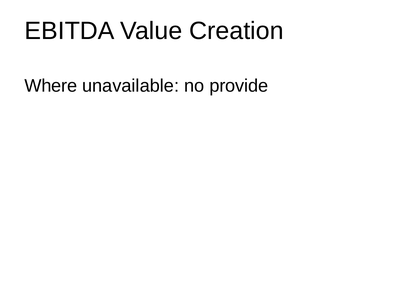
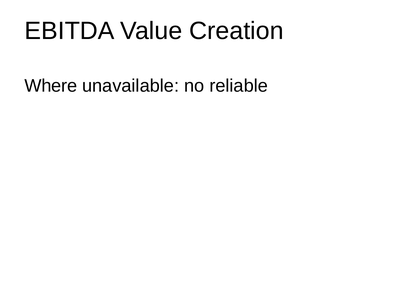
provide: provide -> reliable (239, 86)
